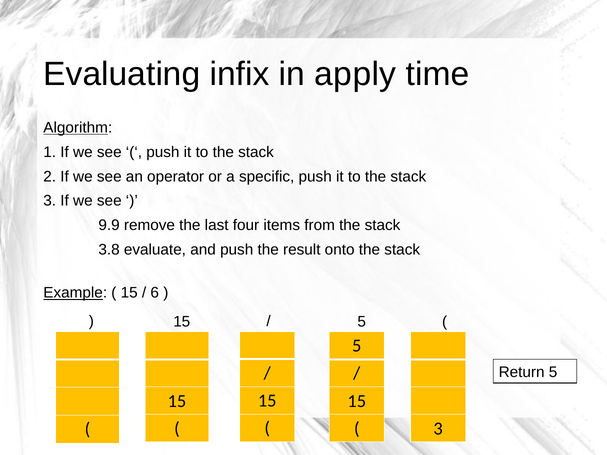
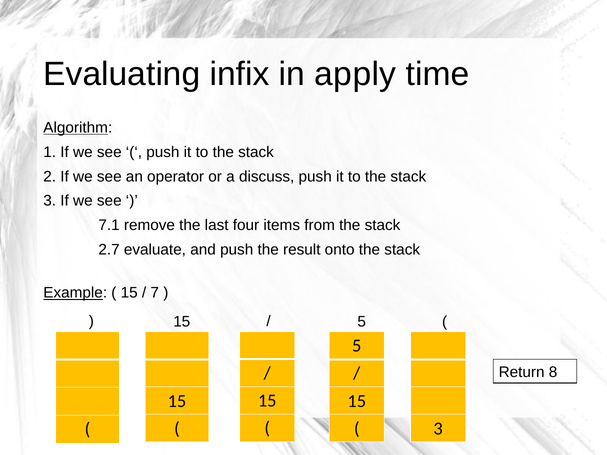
specific: specific -> discuss (267, 177)
9.9: 9.9 -> 7.1 (109, 226)
3.8: 3.8 -> 2.7 (109, 250)
6: 6 -> 7 (155, 293)
Return 5: 5 -> 8 (553, 372)
